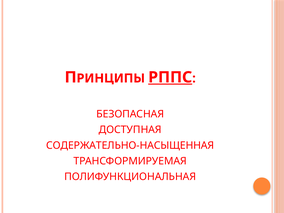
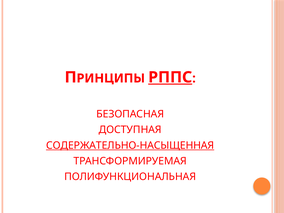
СОДЕРЖАТЕЛЬНО-НАСЫЩЕННАЯ underline: none -> present (130, 145)
